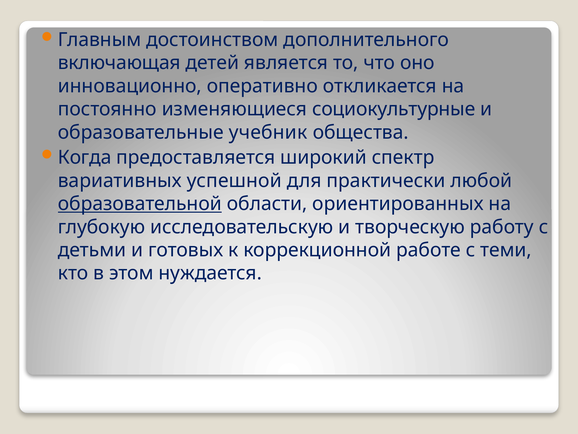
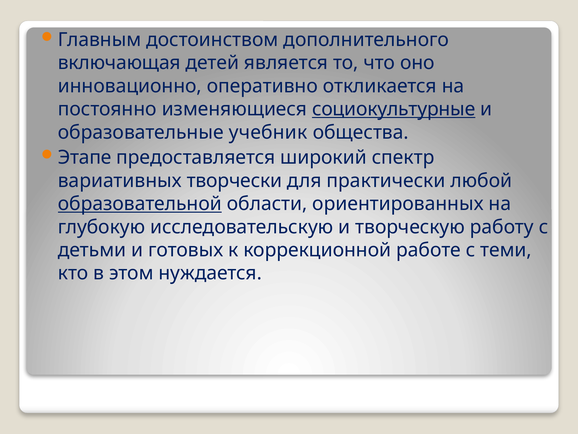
социокультурные underline: none -> present (394, 109)
Когда: Когда -> Этапе (85, 157)
успешной: успешной -> творчески (234, 180)
